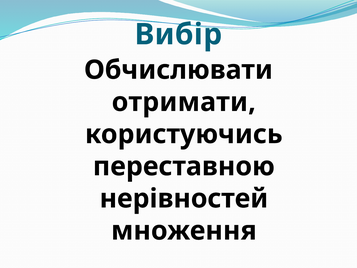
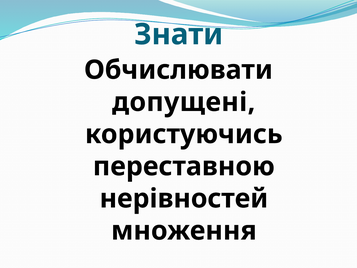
Вибір: Вибір -> Знати (179, 34)
отримати: отримати -> допущені (184, 102)
